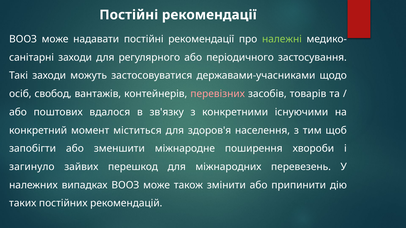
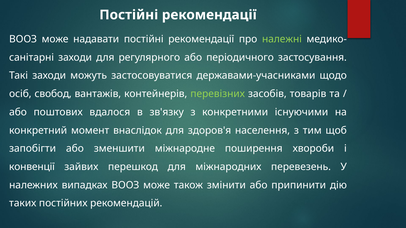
перевізних colour: pink -> light green (218, 94)
міститься: міститься -> внаслідок (138, 131)
загинуло: загинуло -> конвенції (32, 167)
